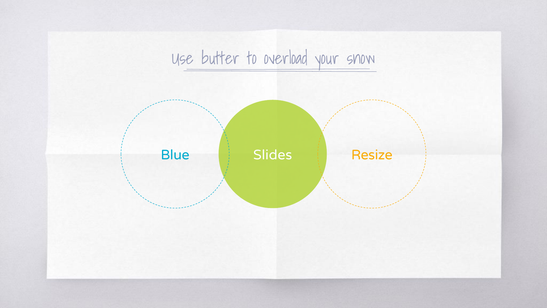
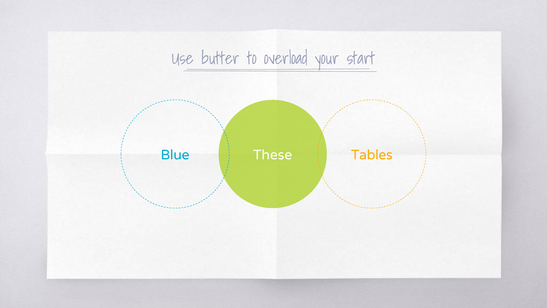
snow: snow -> start (361, 59)
Slides: Slides -> These (273, 155)
Resize: Resize -> Tables (372, 155)
